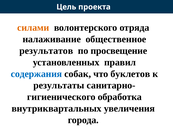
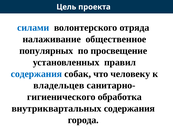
силами colour: orange -> blue (33, 28)
результатов: результатов -> популярных (46, 51)
буклетов: буклетов -> человеку (130, 74)
результаты: результаты -> владельцев (59, 85)
внутриквартальных увеличения: увеличения -> содержания (129, 108)
